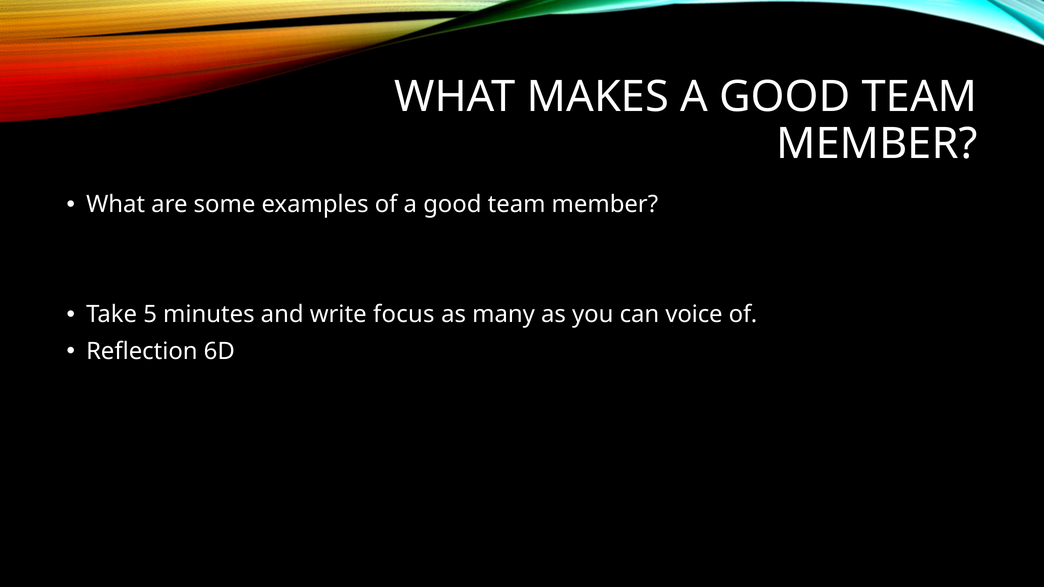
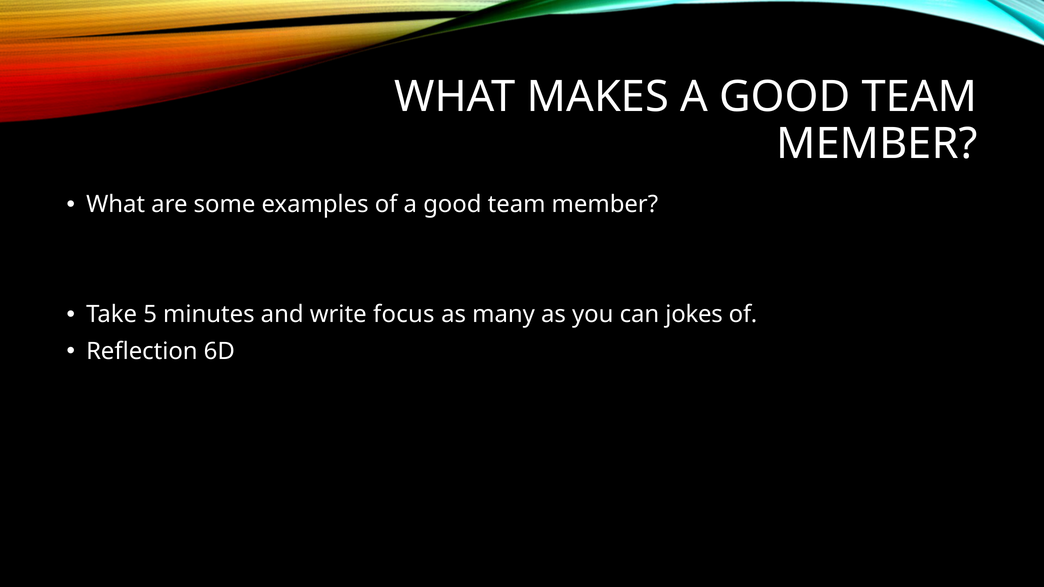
voice: voice -> jokes (694, 315)
